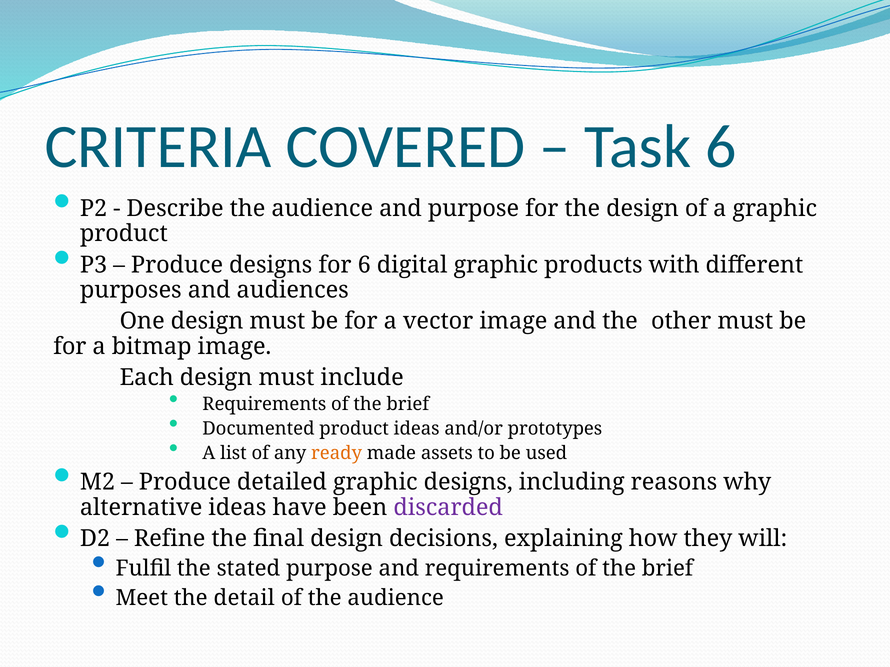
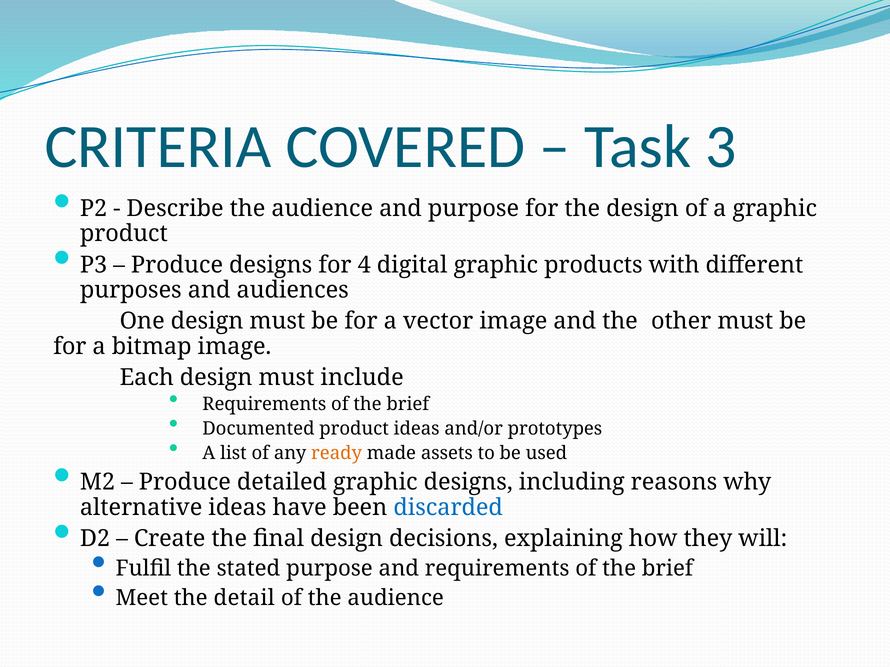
Task 6: 6 -> 3 (721, 147)
for 6: 6 -> 4 (364, 265)
discarded colour: purple -> blue (448, 508)
Refine: Refine -> Create (170, 539)
